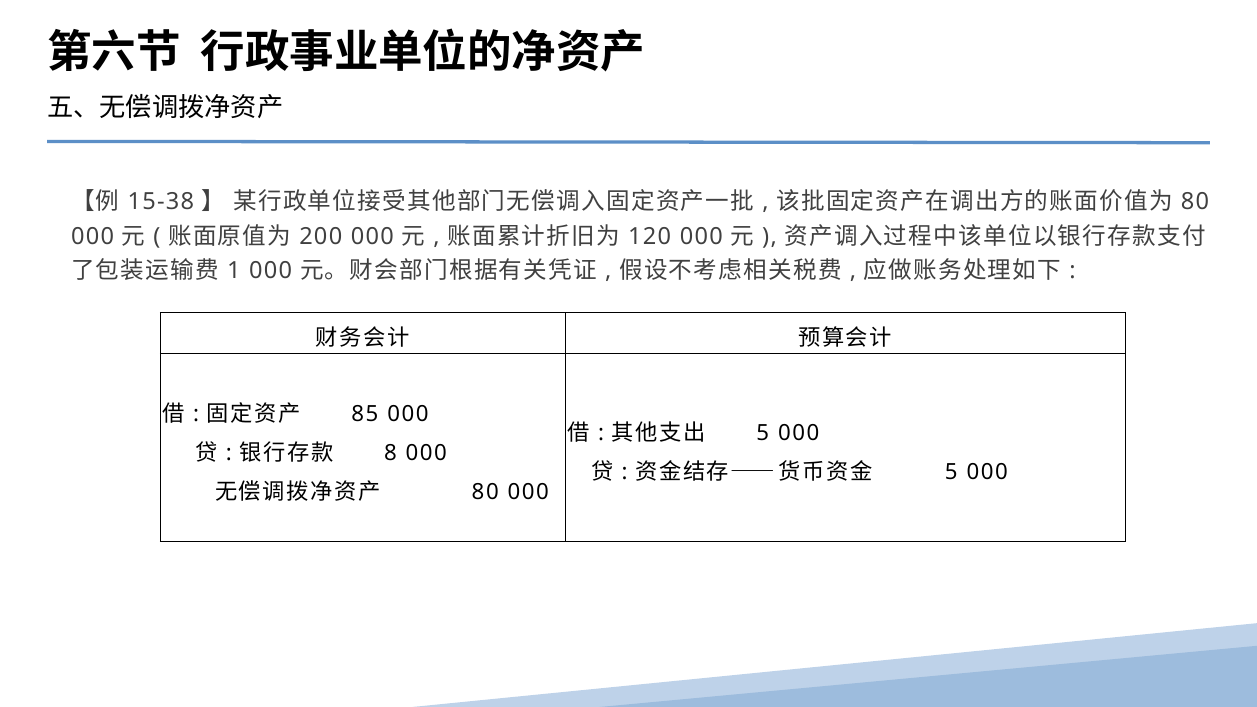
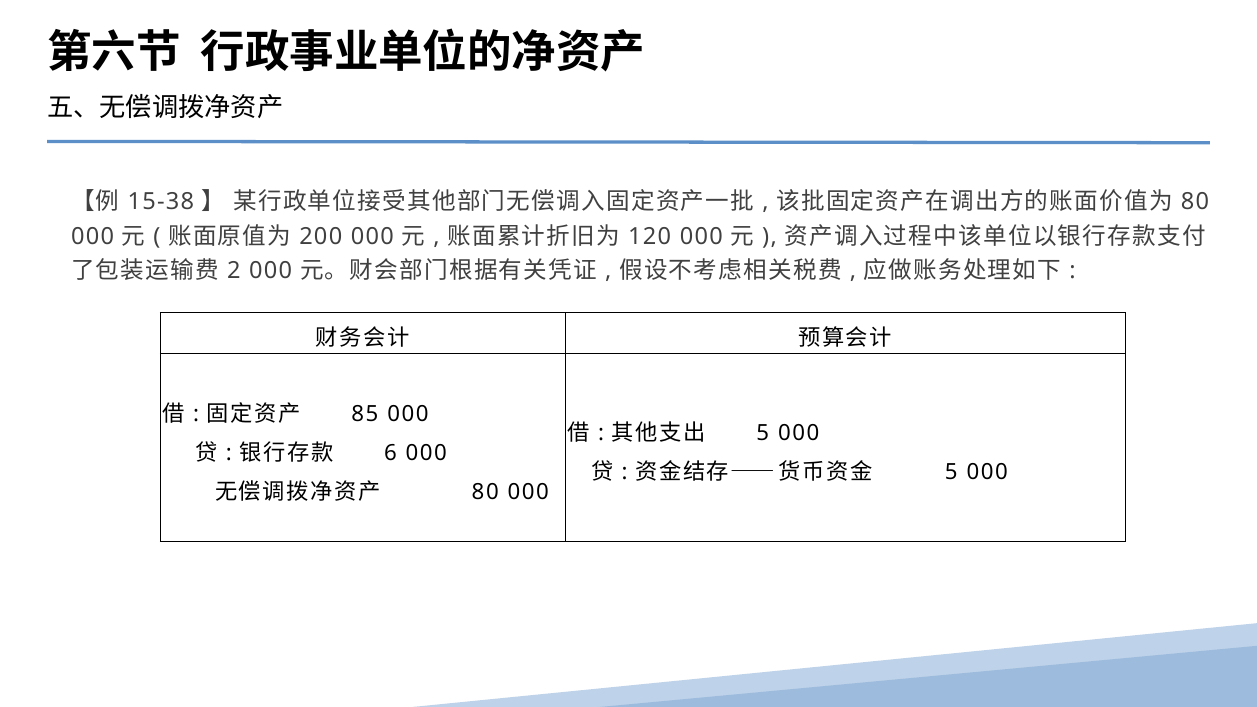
1: 1 -> 2 (234, 271)
8: 8 -> 6 (390, 453)
